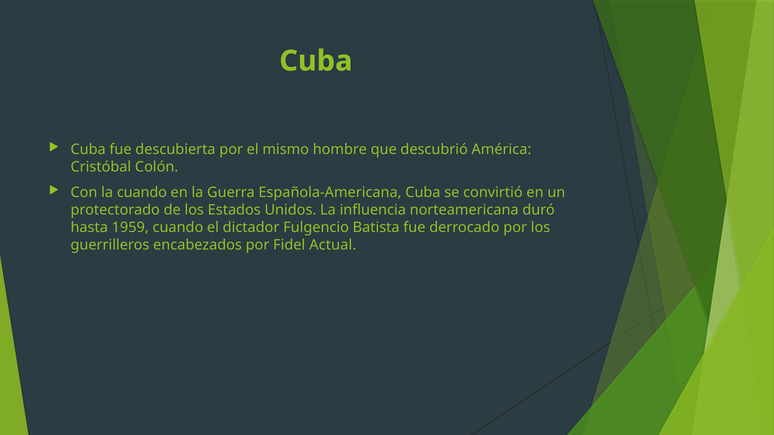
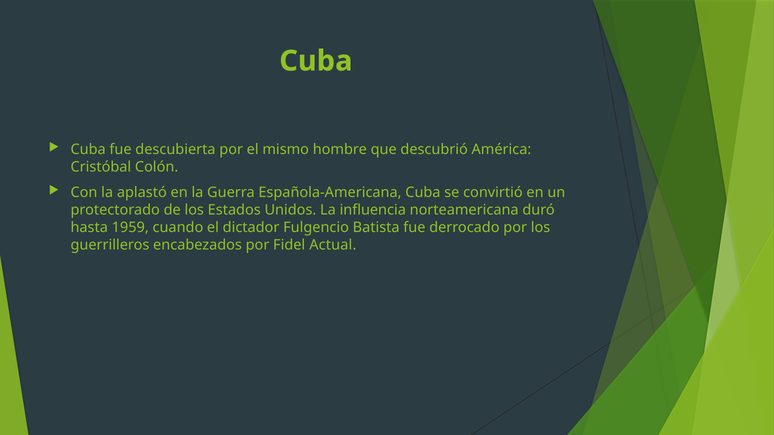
la cuando: cuando -> aplastó (142, 193)
